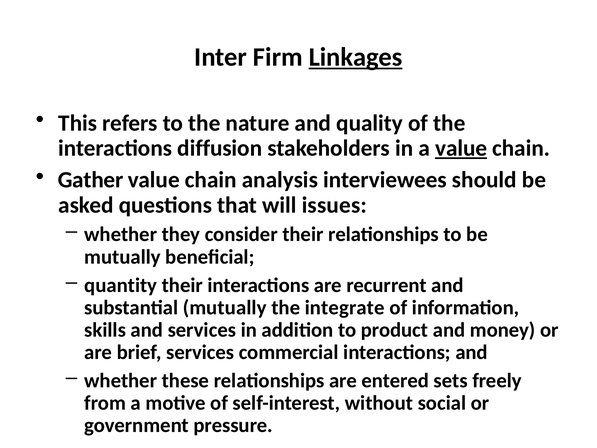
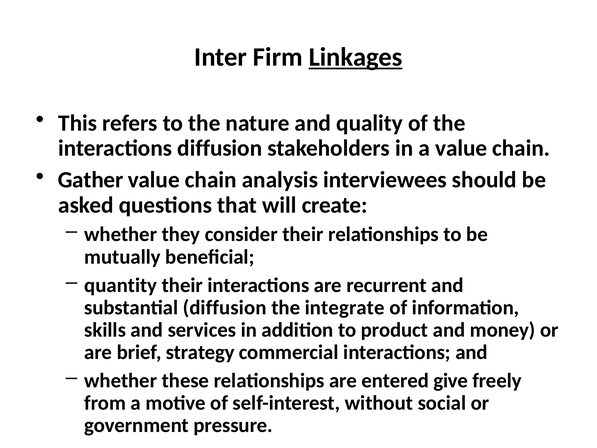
value underline: present -> none (461, 148)
issues: issues -> create (335, 205)
substantial mutually: mutually -> diffusion (225, 307)
brief services: services -> strategy (200, 352)
sets: sets -> give (451, 380)
